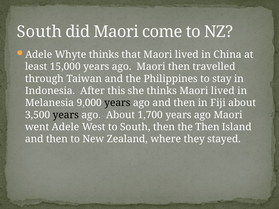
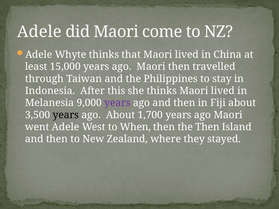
South: South -> Adele (39, 32)
years colour: black -> purple (117, 103)
to South: South -> When (135, 127)
